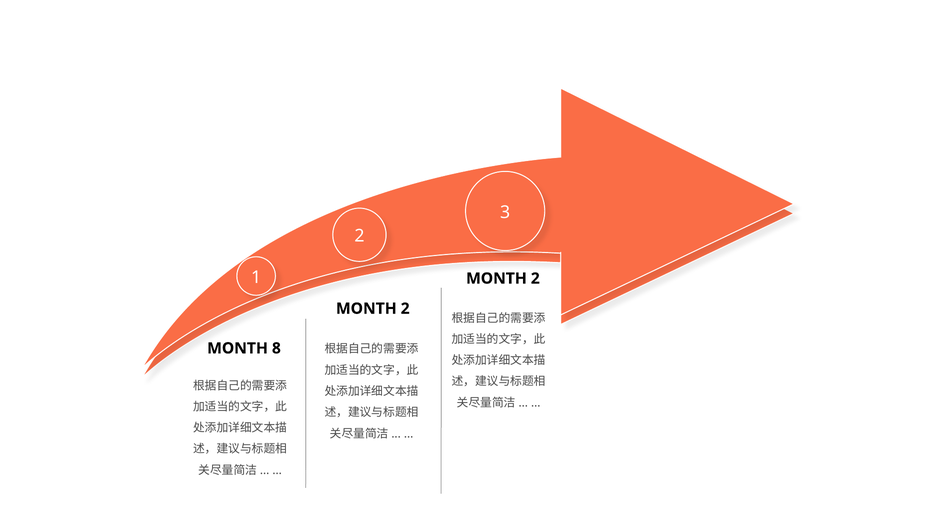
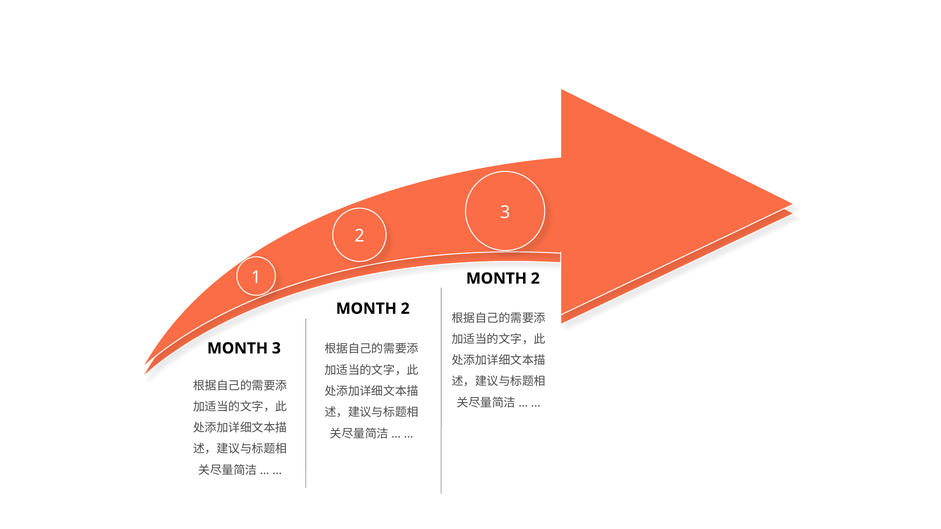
MONTH 8: 8 -> 3 (276, 348)
